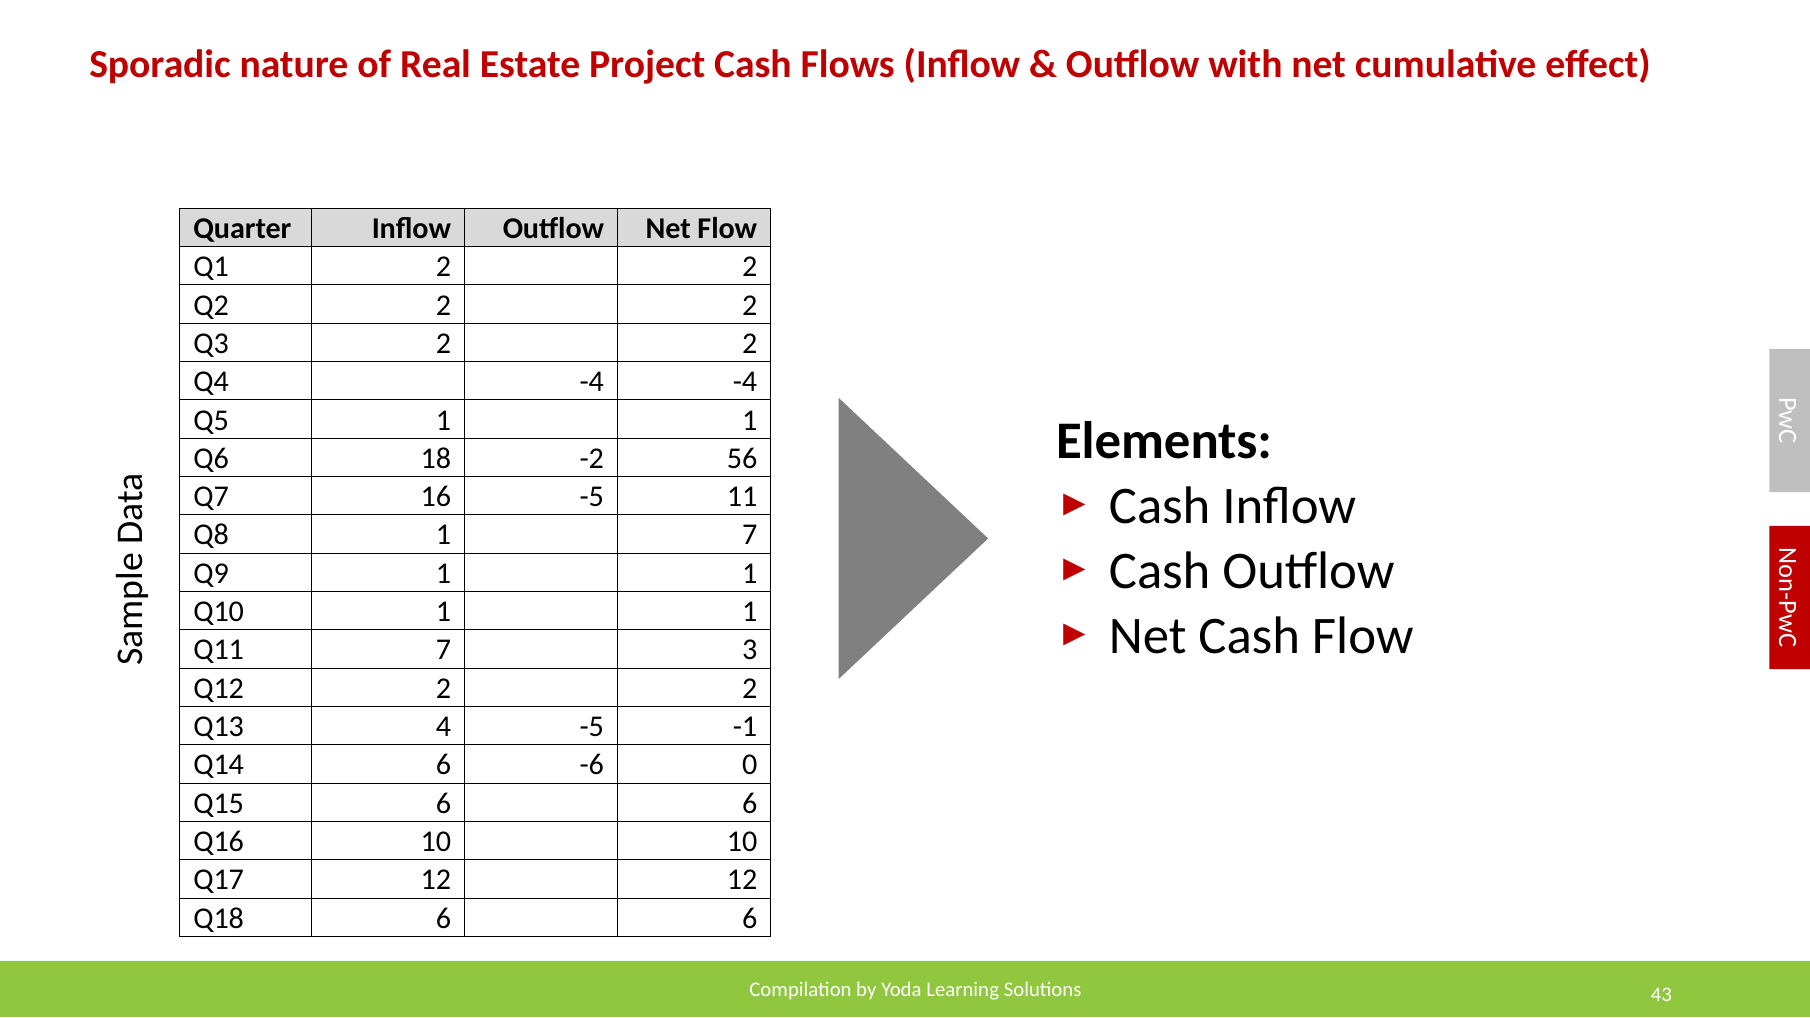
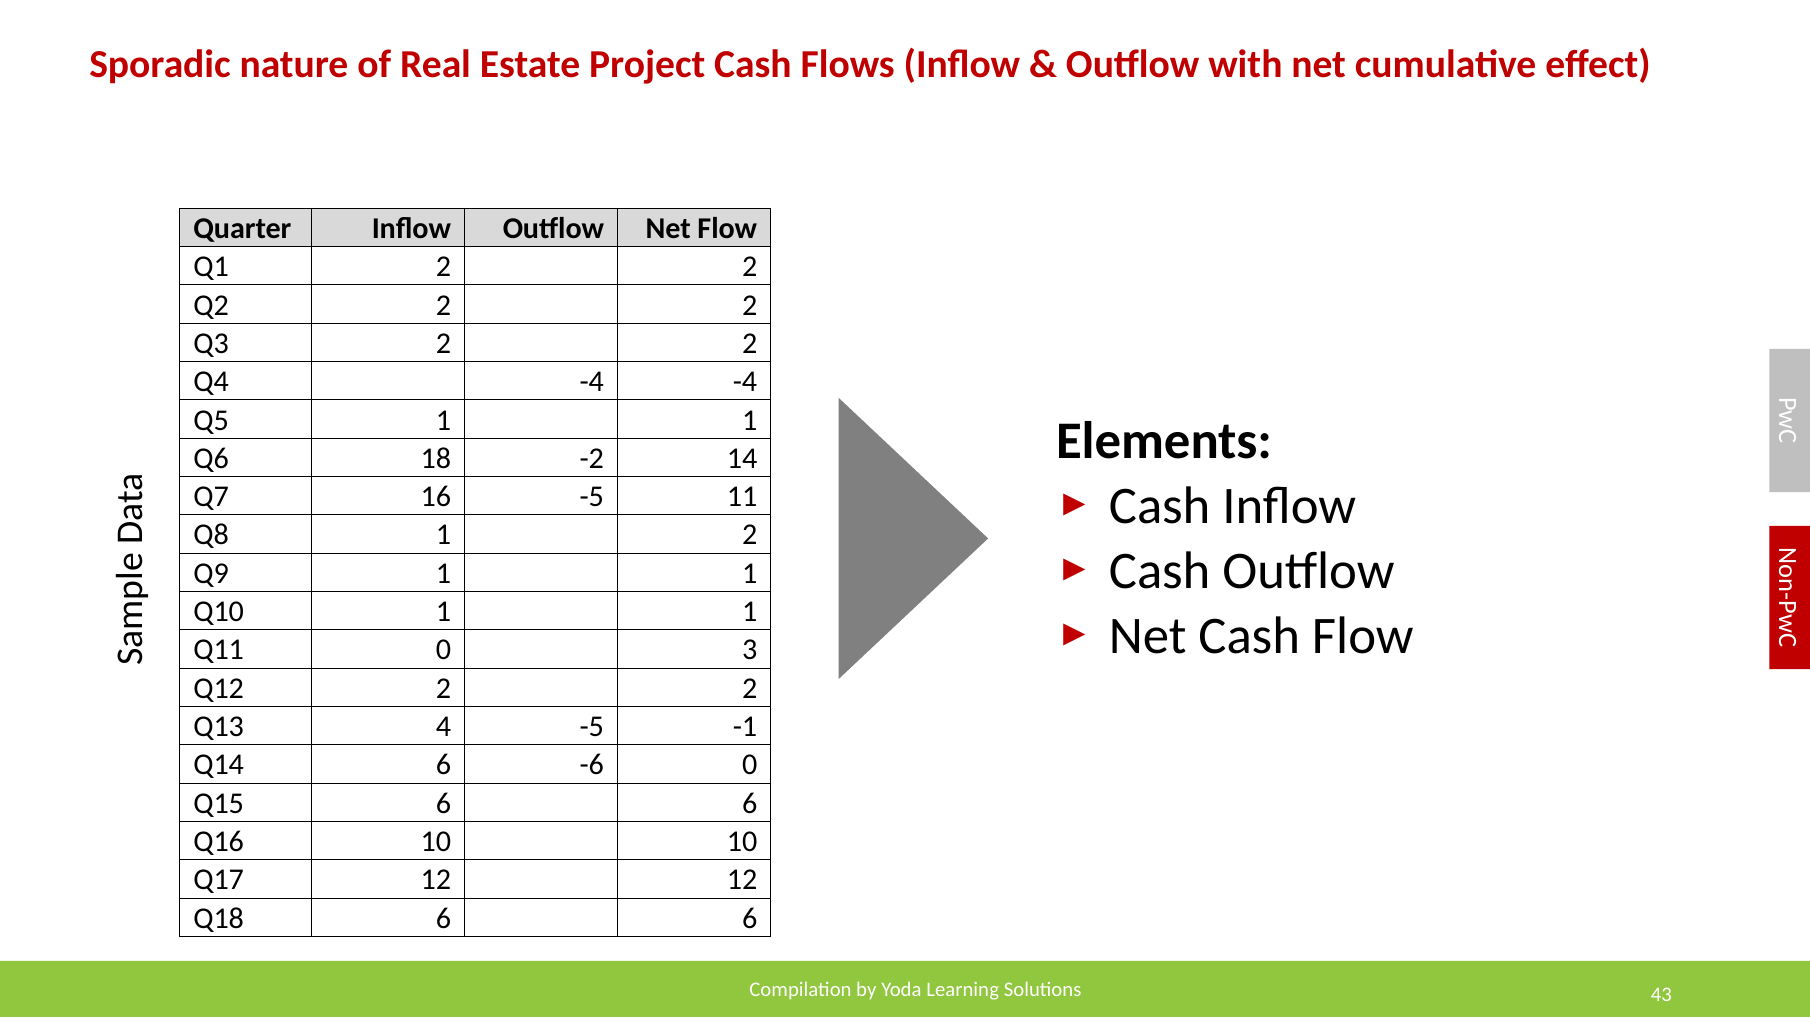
56: 56 -> 14 (742, 458)
1 7: 7 -> 2 (750, 535)
Q11 7: 7 -> 0 (443, 650)
